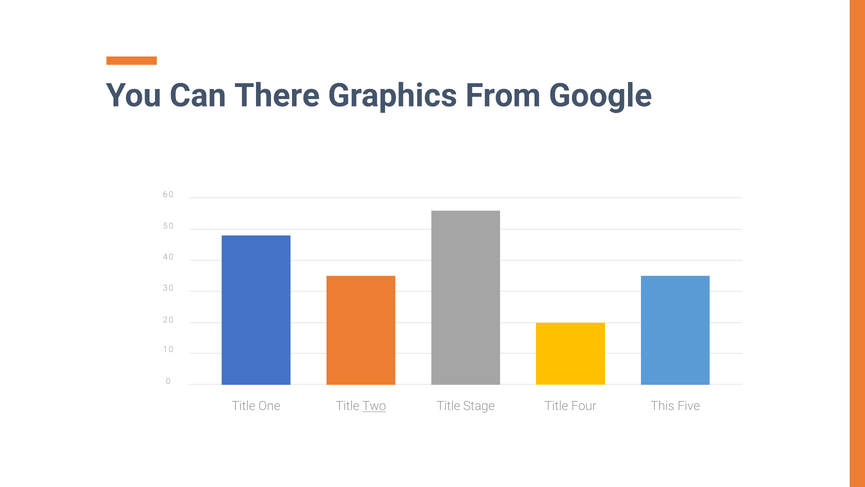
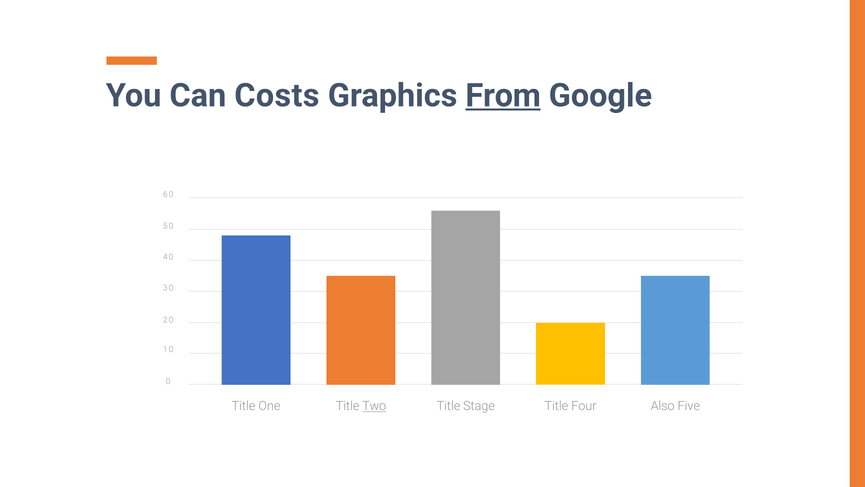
There: There -> Costs (277, 95)
From underline: none -> present (503, 95)
This: This -> Also (663, 406)
